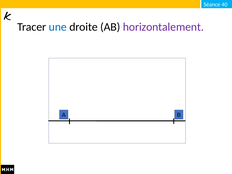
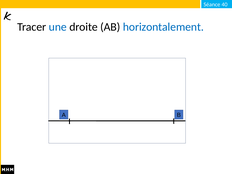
horizontalement colour: purple -> blue (163, 27)
